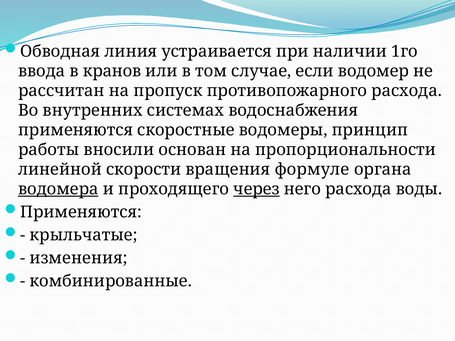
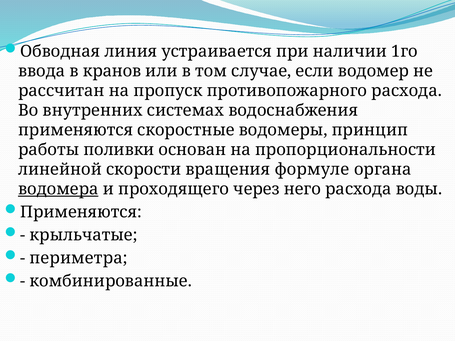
вносили: вносили -> поливки (119, 150)
через underline: present -> none (256, 189)
изменения: изменения -> периметра (79, 258)
